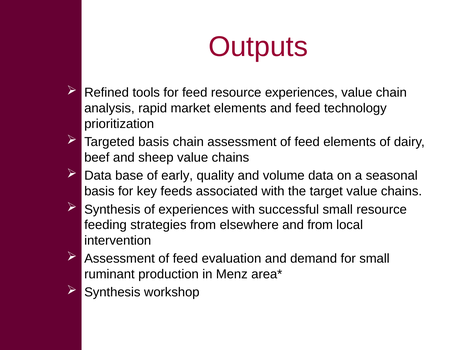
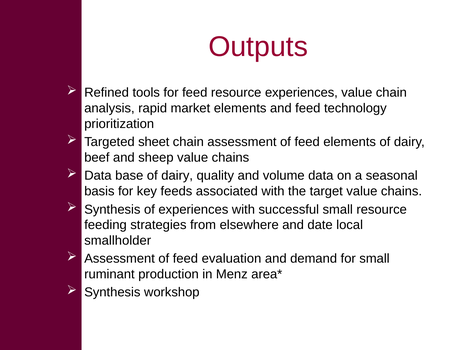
Targeted basis: basis -> sheet (154, 142)
base of early: early -> dairy (177, 175)
and from: from -> date (320, 225)
intervention: intervention -> smallholder (118, 240)
